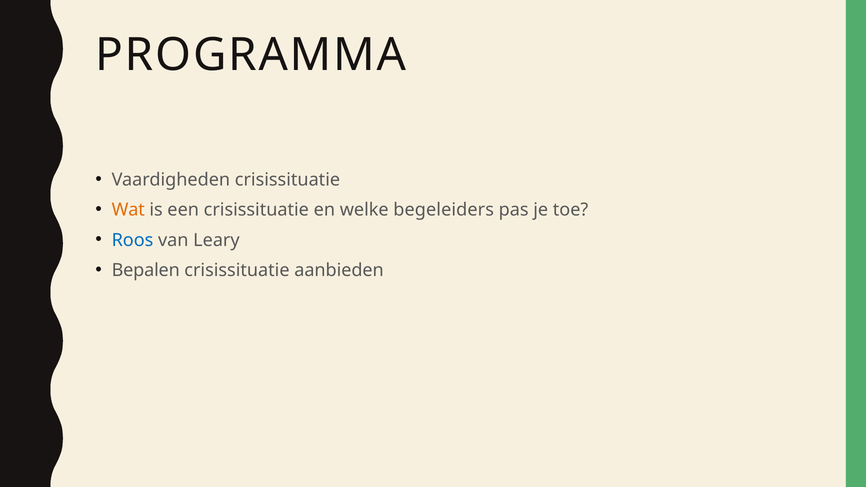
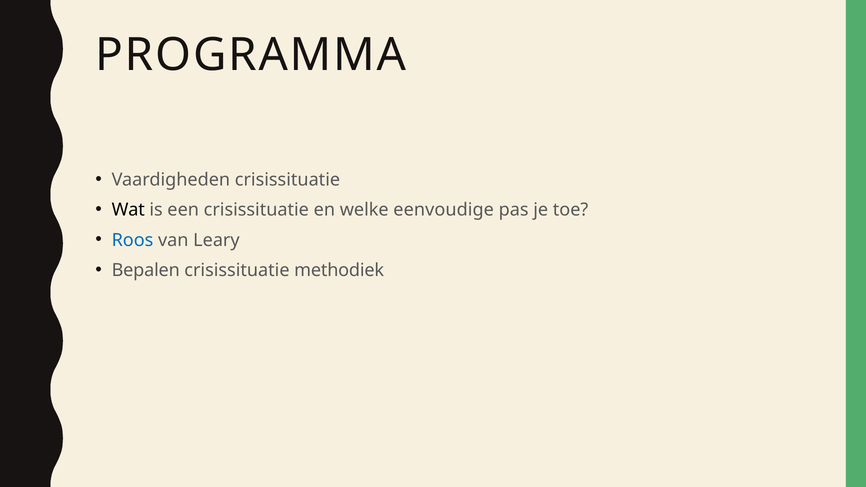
Wat colour: orange -> black (128, 210)
begeleiders: begeleiders -> eenvoudige (444, 210)
aanbieden: aanbieden -> methodiek (339, 270)
